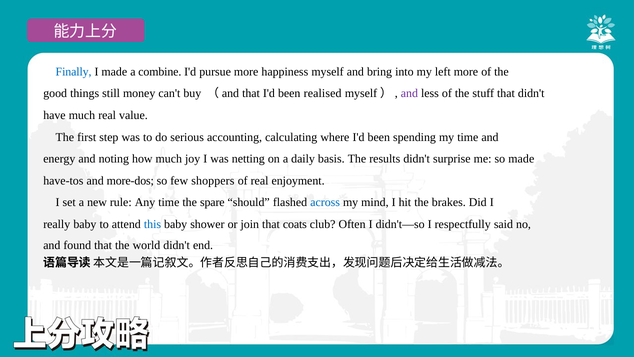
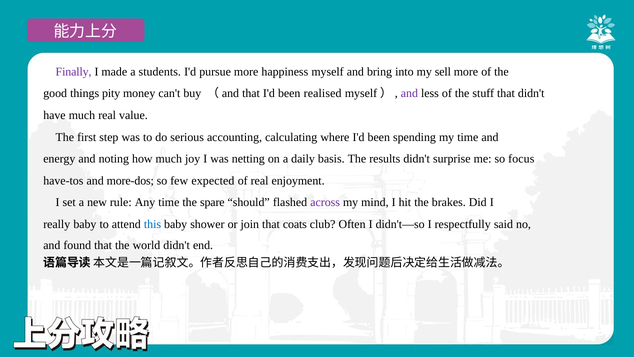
Finally colour: blue -> purple (74, 72)
combine: combine -> students (160, 72)
left: left -> sell (443, 72)
still: still -> pity (111, 93)
so made: made -> focus (521, 159)
shoppers: shoppers -> expected (213, 181)
across colour: blue -> purple (325, 202)
